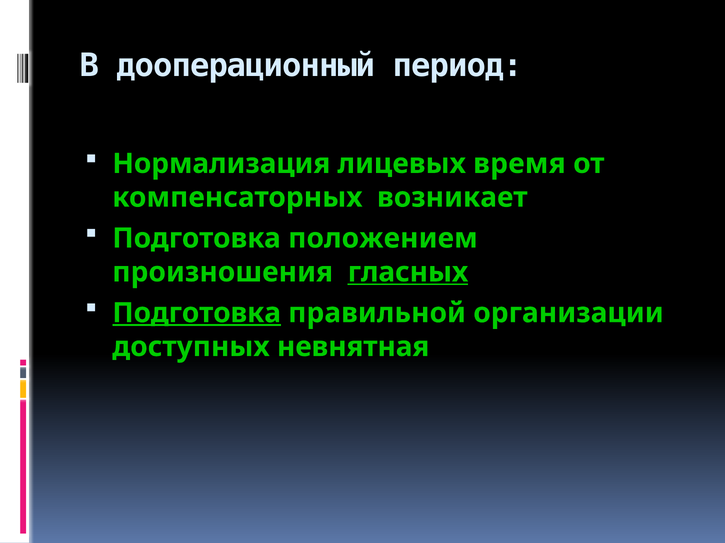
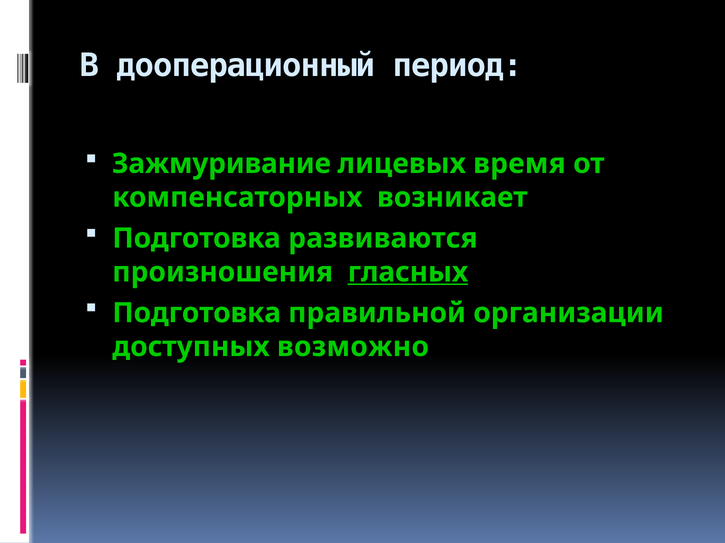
Нормализация: Нормализация -> Зажмуривание (221, 164)
положением: положением -> развиваются (383, 239)
Подготовка underline: present -> none (197, 313)
невнятная: невнятная -> возможно (353, 347)
